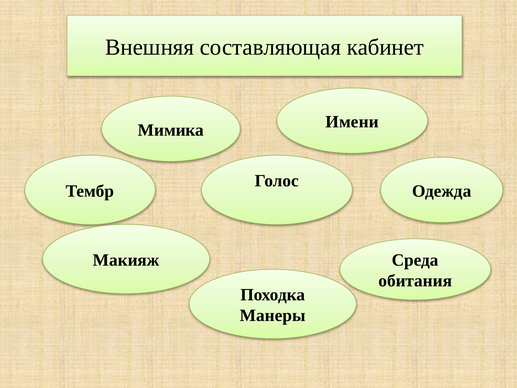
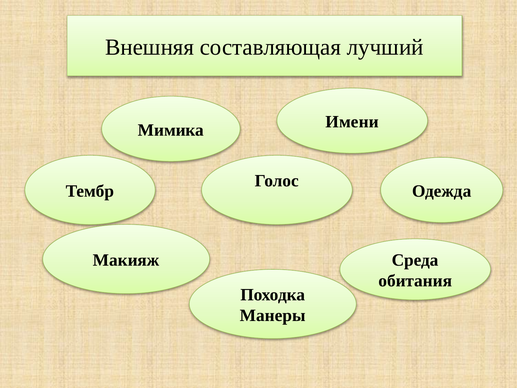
кабинет: кабинет -> лучший (385, 47)
